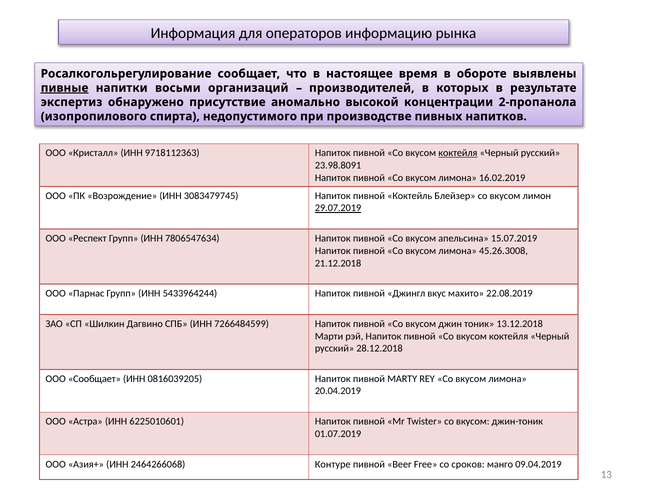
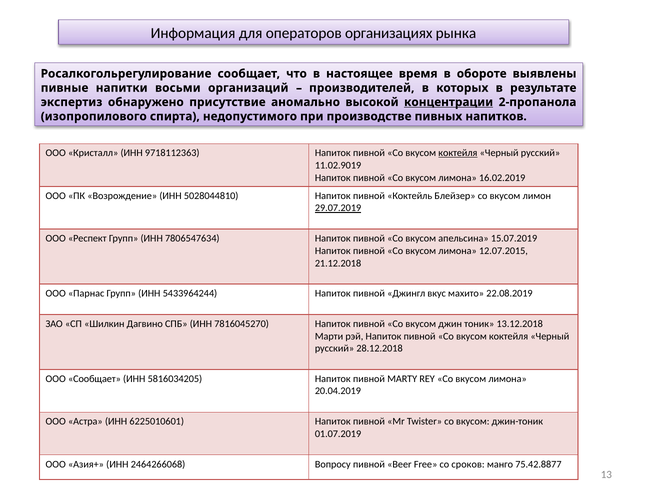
информацию: информацию -> организациях (389, 33)
пивные underline: present -> none (65, 88)
концентрации underline: none -> present (449, 102)
23.98.8091: 23.98.8091 -> 11.02.9019 (338, 166)
3083479745: 3083479745 -> 5028044810 (211, 196)
45.26.3008: 45.26.3008 -> 12.07.2015 (503, 251)
7266484599: 7266484599 -> 7816045270 (242, 324)
0816039205: 0816039205 -> 5816034205 (175, 379)
Контуре: Контуре -> Вопросу (333, 464)
09.04.2019: 09.04.2019 -> 75.42.8877 (538, 464)
